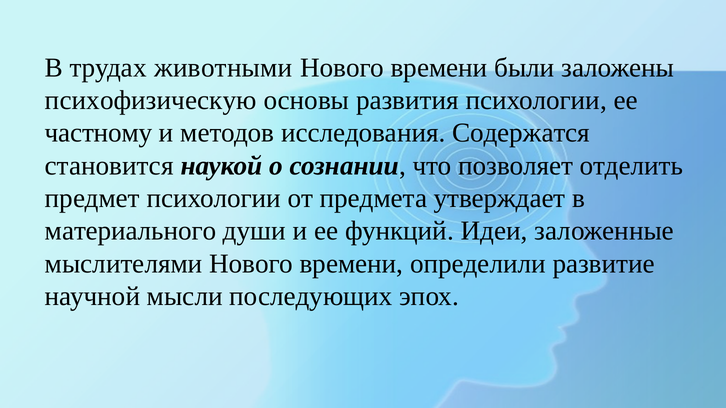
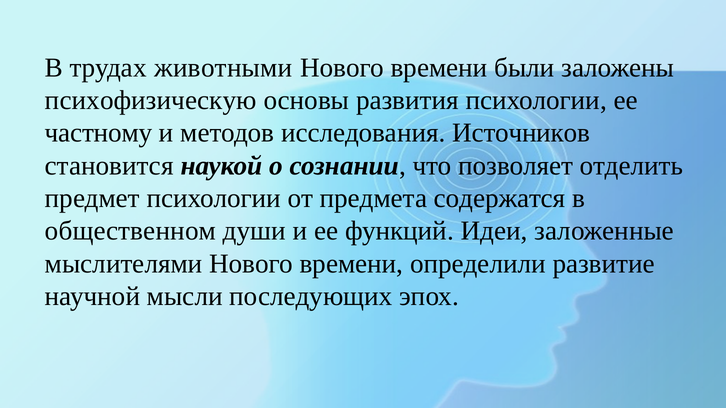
Содержатся: Содержатся -> Источников (521, 133)
утверждает: утверждает -> содержатся (500, 198)
материального: материального -> общественном (130, 231)
